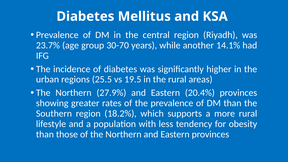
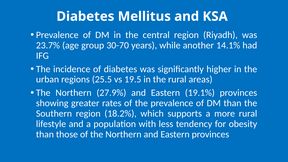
20.4%: 20.4% -> 19.1% (200, 93)
